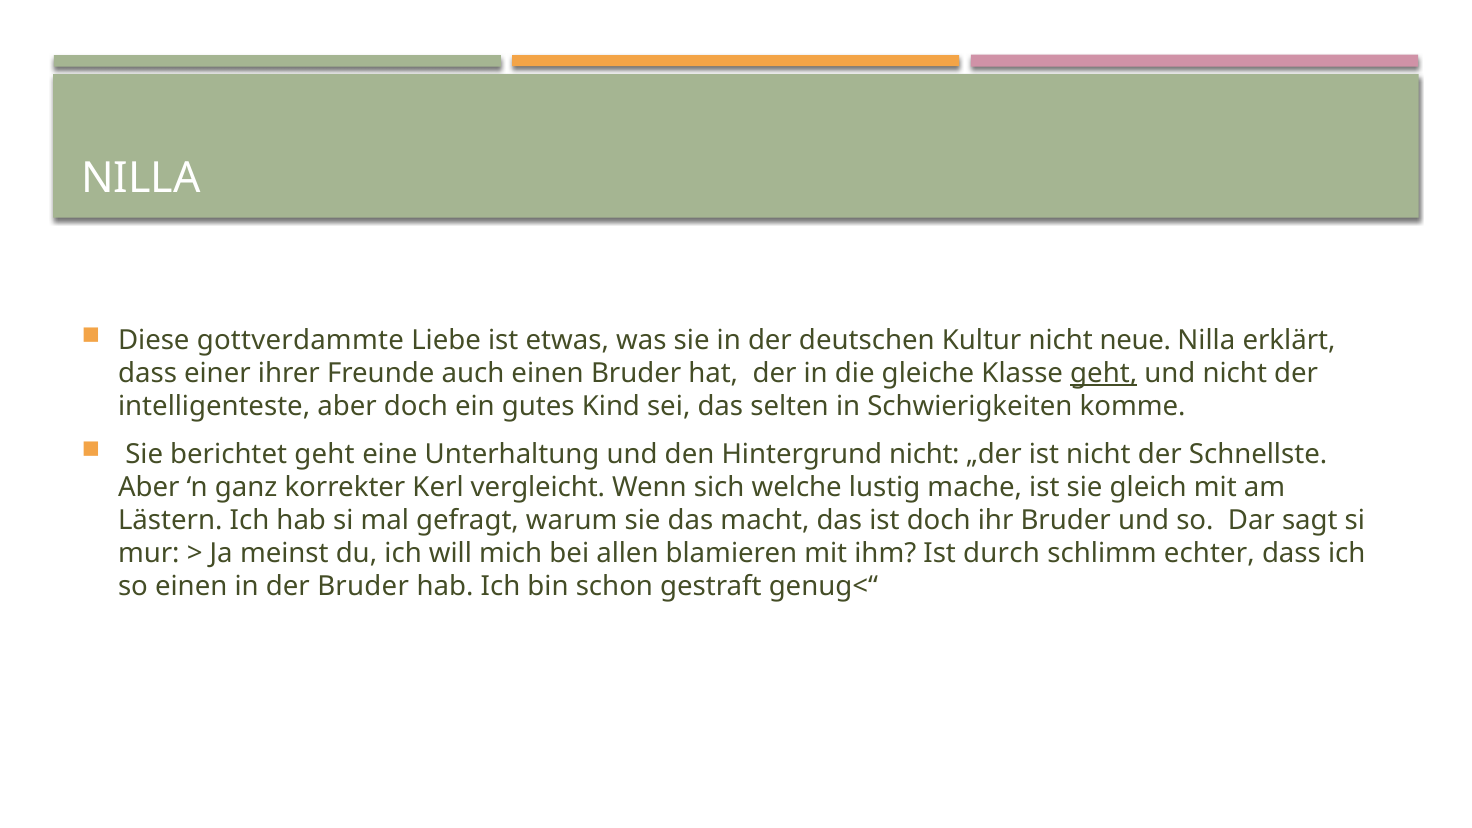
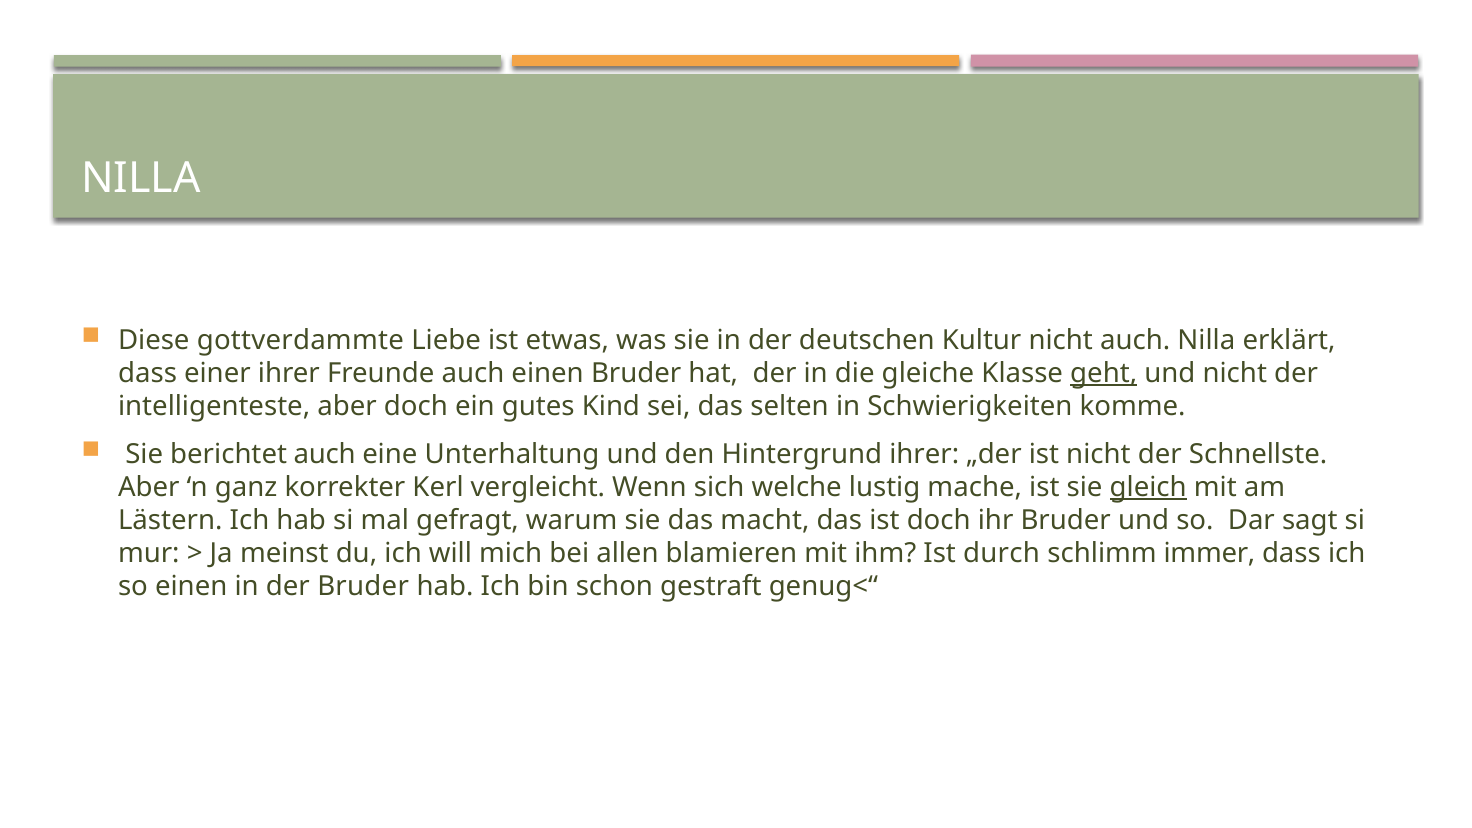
nicht neue: neue -> auch (1135, 340)
berichtet geht: geht -> auch (325, 454)
Hintergrund nicht: nicht -> ihrer (924, 454)
gleich underline: none -> present (1148, 487)
echter: echter -> immer (1209, 553)
